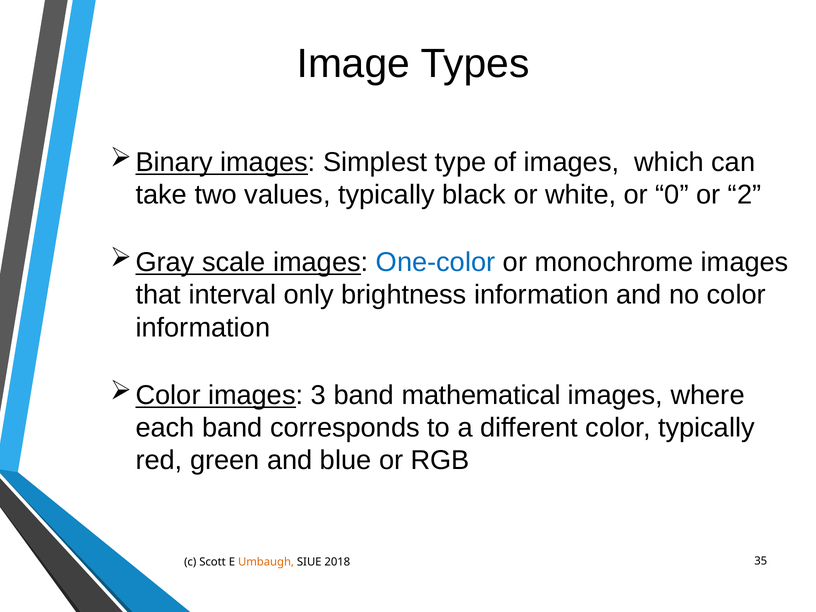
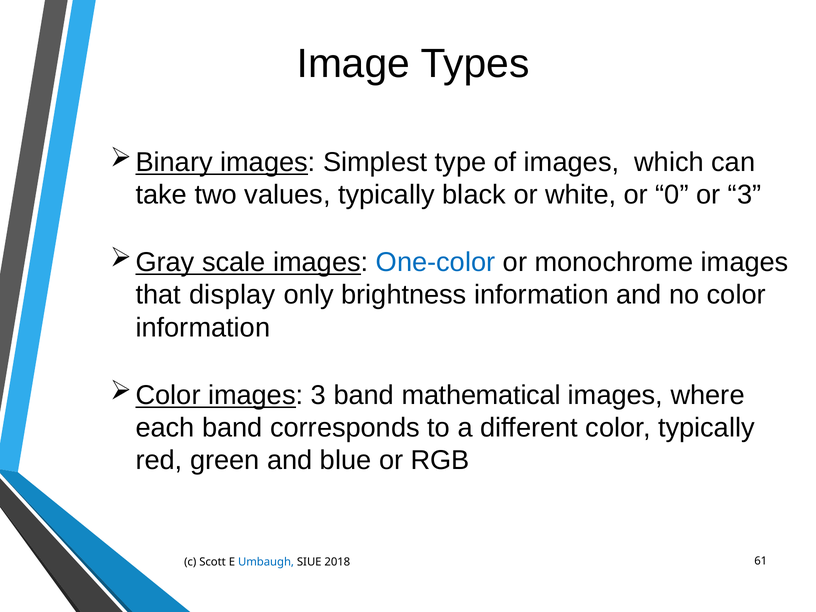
or 2: 2 -> 3 (745, 195)
interval: interval -> display (232, 295)
Umbaugh colour: orange -> blue (266, 562)
35: 35 -> 61 (761, 561)
